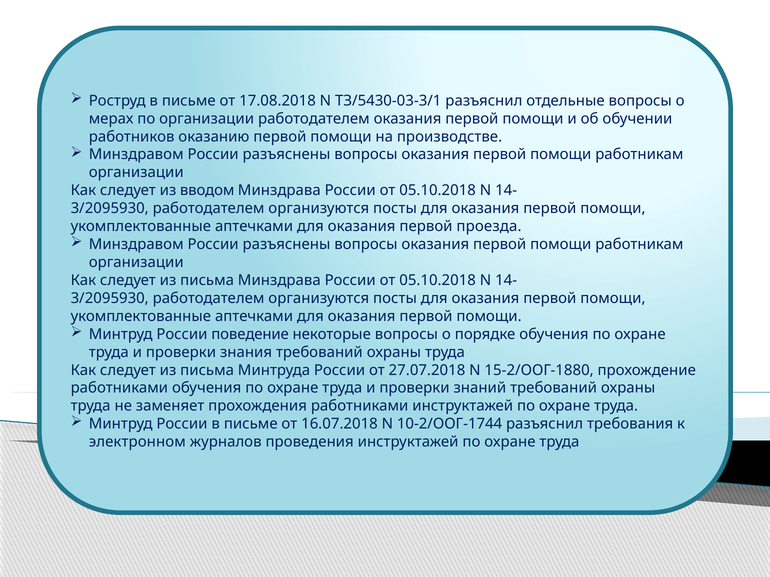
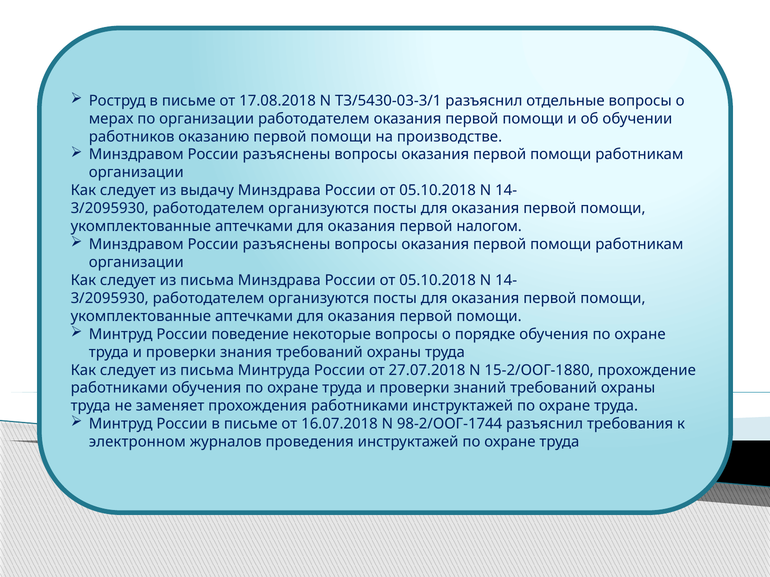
вводом: вводом -> выдачу (207, 191)
проезда: проезда -> налогом (489, 227)
10-2/ООГ-1744: 10-2/ООГ-1744 -> 98-2/ООГ-1744 (450, 424)
